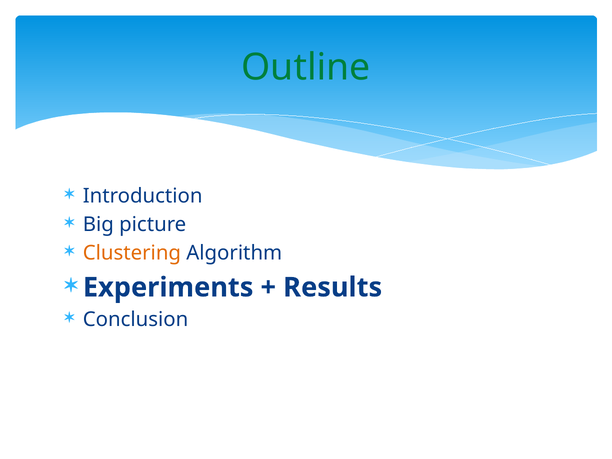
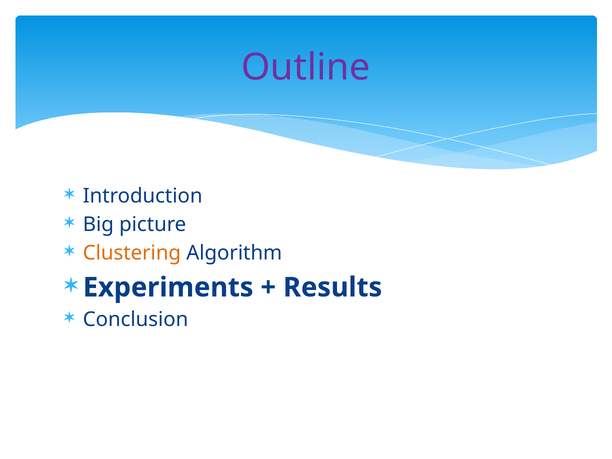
Outline colour: green -> purple (306, 67)
